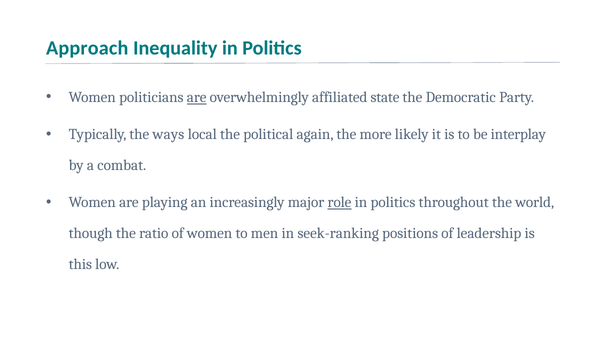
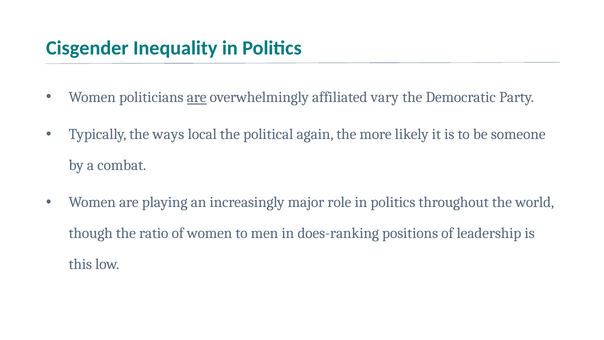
Approach: Approach -> Cisgender (87, 48)
state: state -> vary (385, 97)
interplay: interplay -> someone (518, 134)
role underline: present -> none (339, 202)
seek-ranking: seek-ranking -> does-ranking (338, 233)
